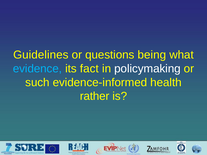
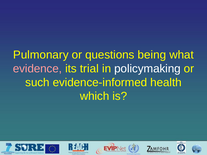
Guidelines: Guidelines -> Pulmonary (41, 55)
evidence colour: light blue -> pink (37, 69)
fact: fact -> trial (89, 69)
rather: rather -> which (95, 96)
